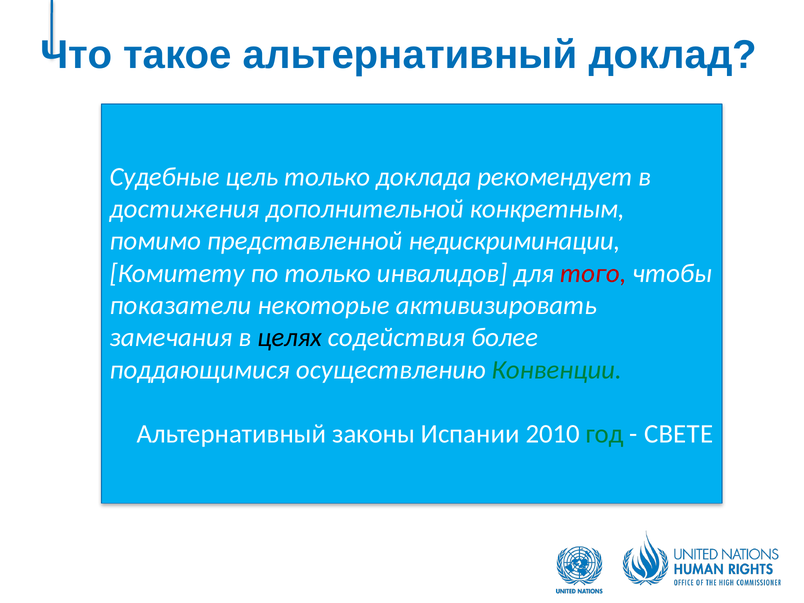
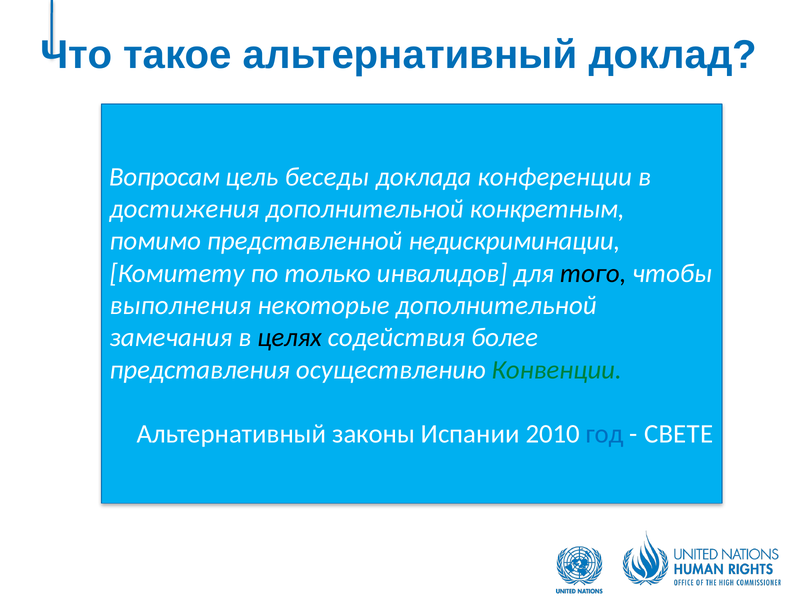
Судебные: Судебные -> Вопросам (165, 177)
цель только: только -> беседы (327, 177)
рекомендует: рекомендует -> конференции (555, 177)
того colour: red -> black (593, 273)
показатели: показатели -> выполнения (180, 305)
некоторые активизировать: активизировать -> дополнительной (496, 305)
поддающимися: поддающимися -> представления (200, 370)
год colour: green -> blue (605, 434)
